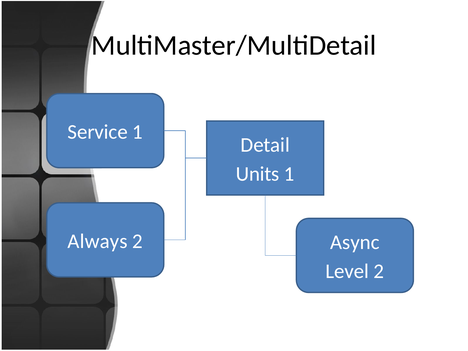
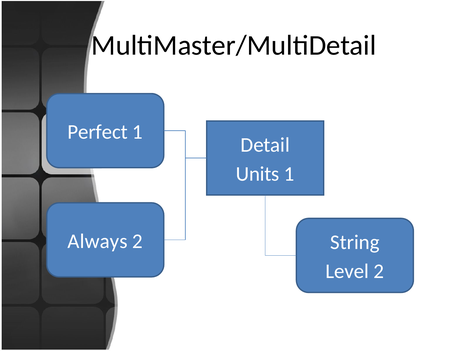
Service: Service -> Perfect (98, 132)
Async: Async -> String (355, 242)
